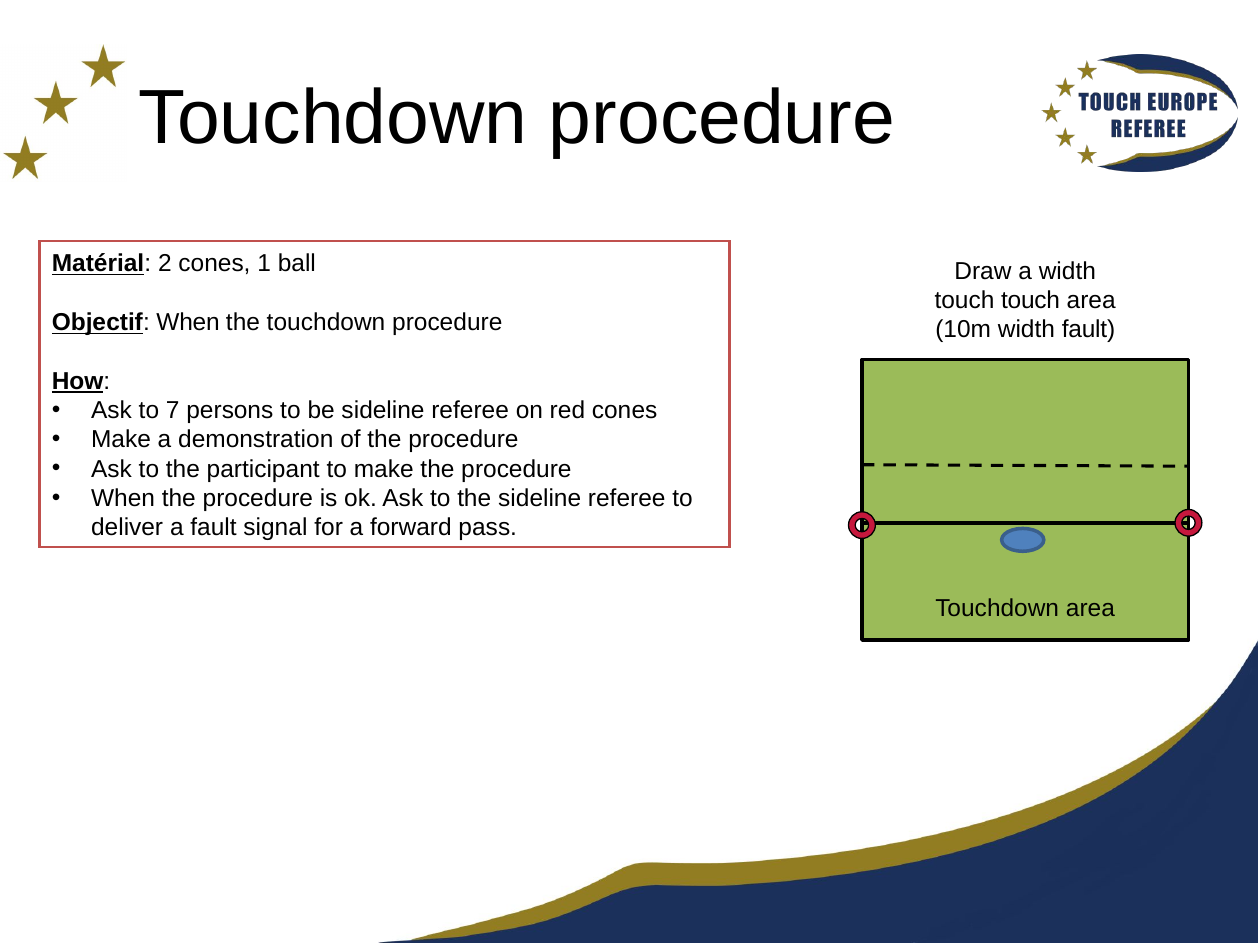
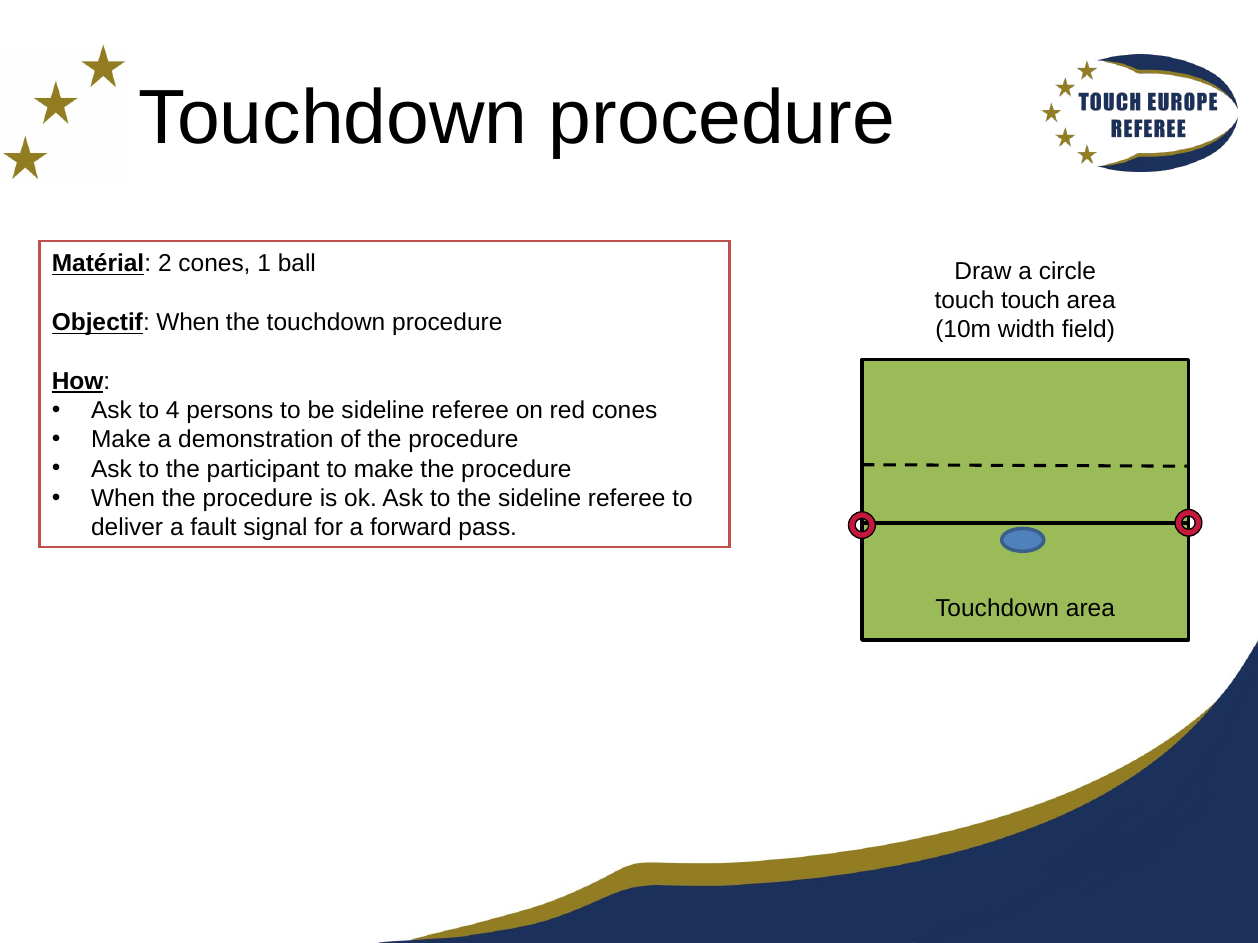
a width: width -> circle (1067, 271)
width fault: fault -> field (1088, 330)
7: 7 -> 4 (173, 411)
